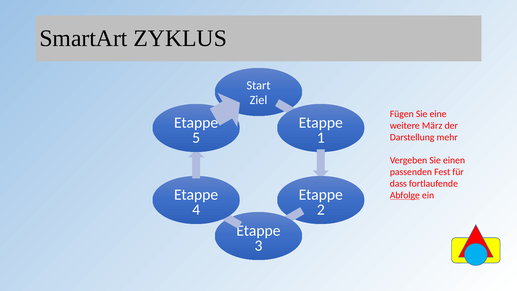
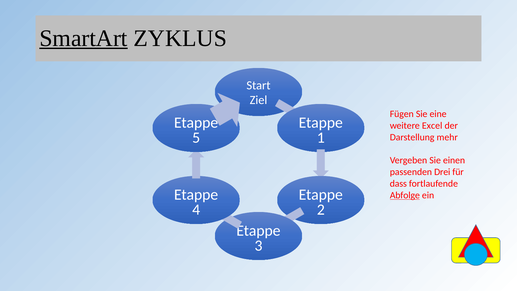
SmartArt underline: none -> present (83, 38)
März: März -> Excel (432, 125)
Fest: Fest -> Drei (442, 172)
